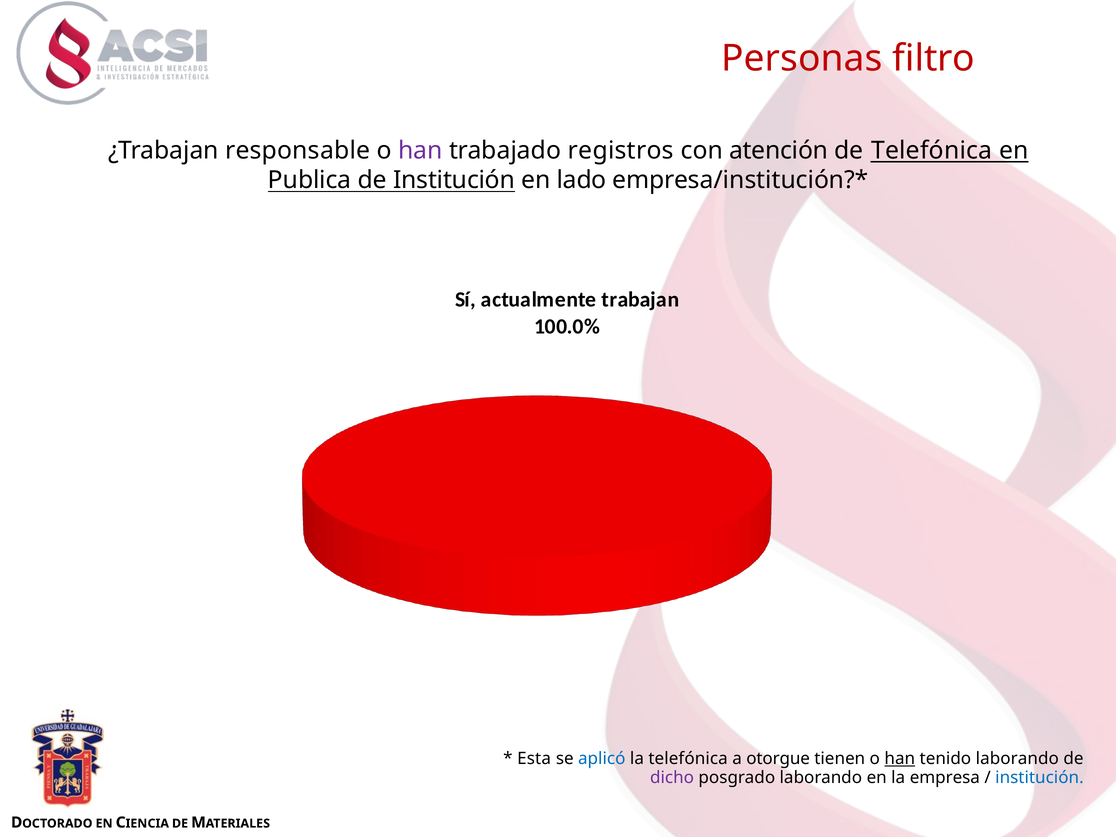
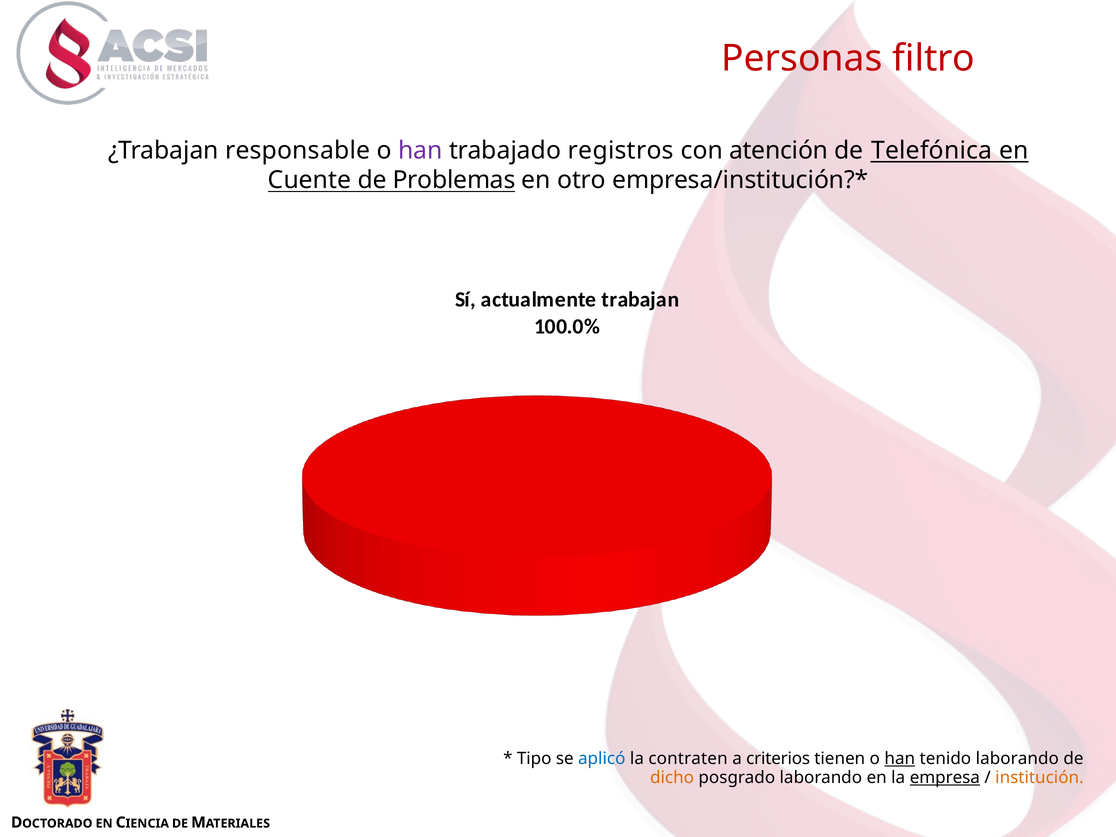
Publica: Publica -> Cuente (310, 180)
de Institución: Institución -> Problemas (454, 180)
lado: lado -> otro (582, 180)
Esta: Esta -> Tipo (534, 759)
la telefónica: telefónica -> contraten (688, 759)
otorgue: otorgue -> criterios (778, 759)
dicho colour: purple -> orange (672, 778)
empresa underline: none -> present (945, 778)
institución colour: blue -> orange (1039, 778)
